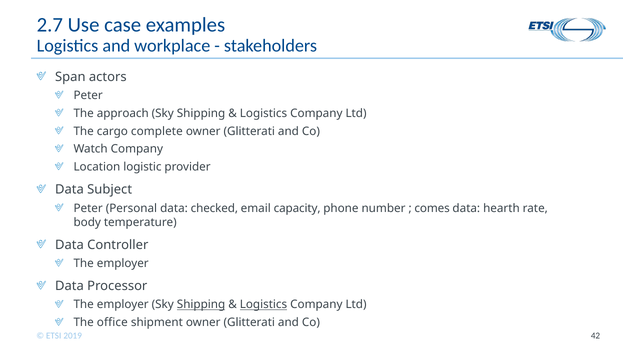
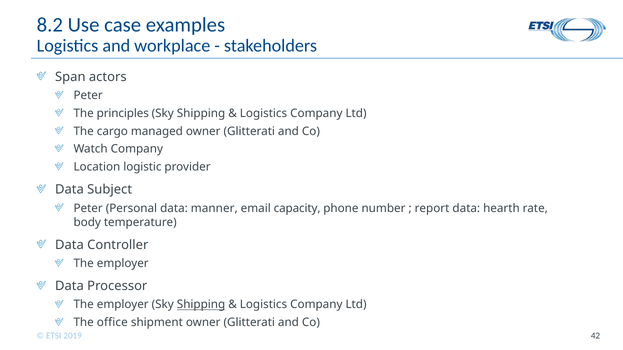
2.7: 2.7 -> 8.2 (50, 25)
approach: approach -> principles (123, 113)
complete: complete -> managed (157, 131)
checked: checked -> manner (214, 208)
comes: comes -> report (432, 208)
Logistics underline: present -> none (263, 305)
